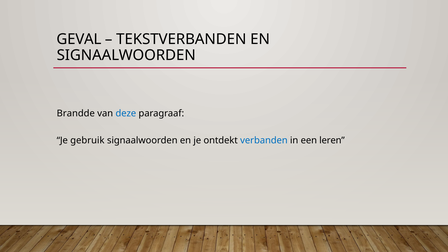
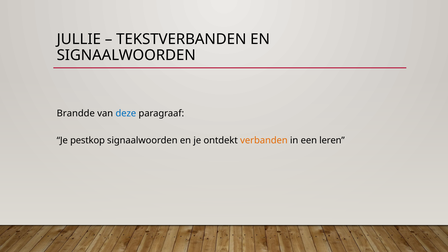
GEVAL: GEVAL -> JULLIE (79, 39)
gebruik: gebruik -> pestkop (88, 140)
verbanden colour: blue -> orange (264, 140)
